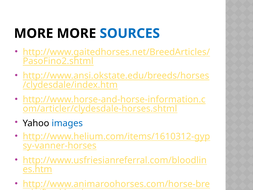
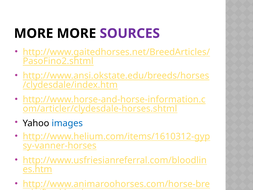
SOURCES colour: blue -> purple (130, 33)
